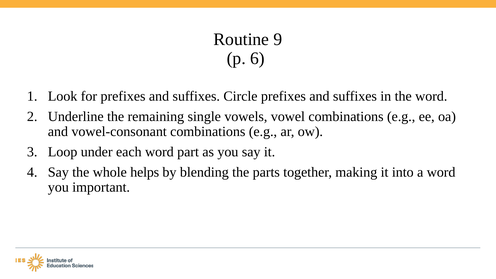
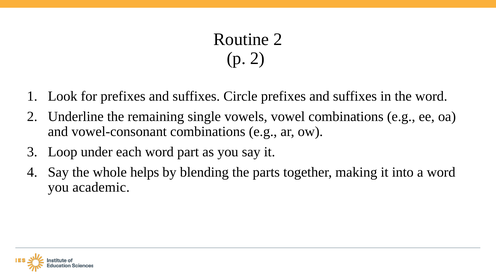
Routine 9: 9 -> 2 (278, 39)
p 6: 6 -> 2 (257, 58)
important: important -> academic (101, 187)
